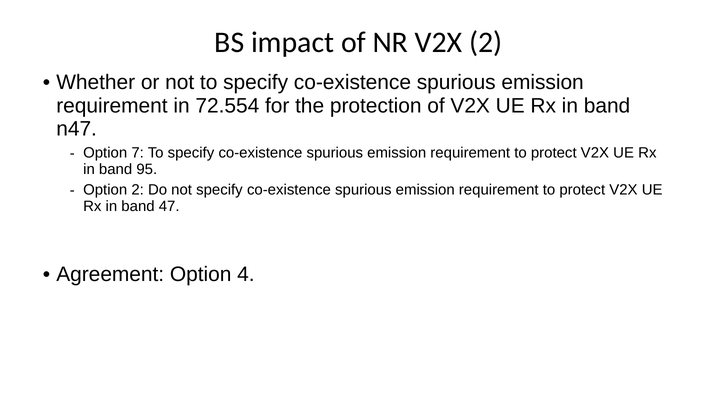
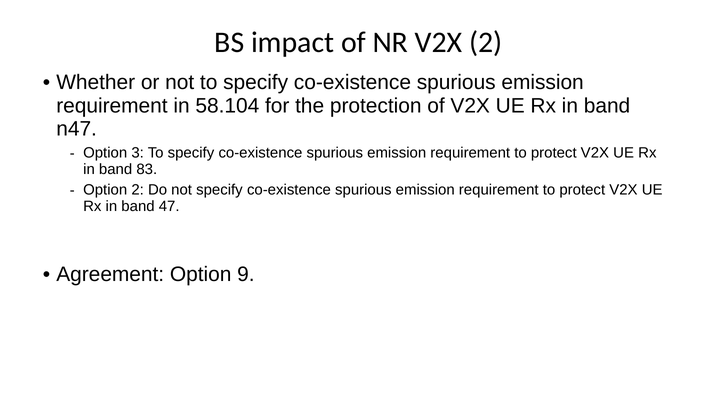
72.554: 72.554 -> 58.104 (227, 106)
7: 7 -> 3 (138, 153)
95: 95 -> 83 (147, 169)
4: 4 -> 9 (246, 275)
